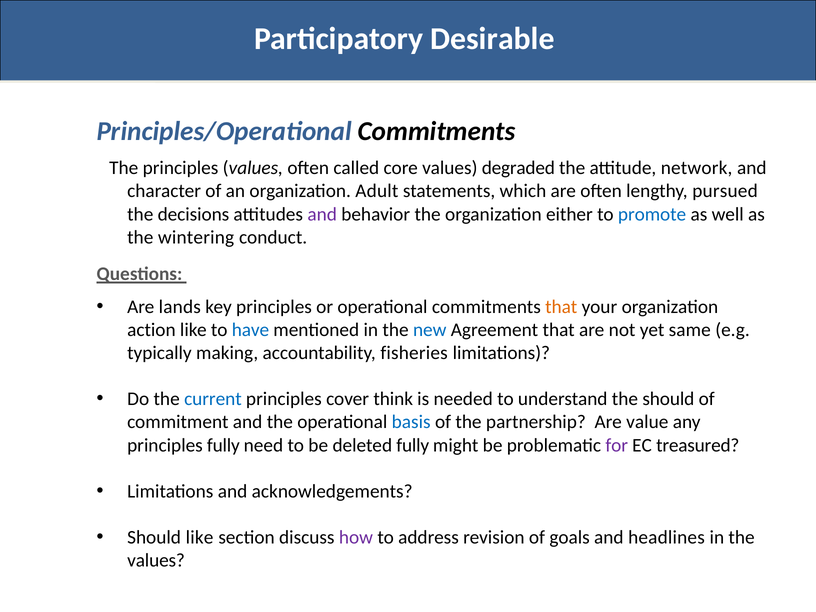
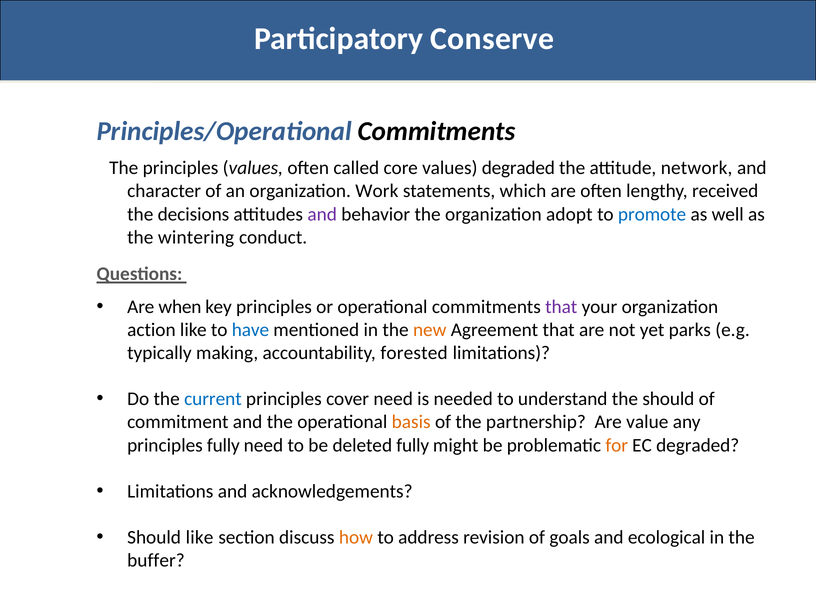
Desirable: Desirable -> Conserve (492, 39)
Adult: Adult -> Work (377, 191)
pursued: pursued -> received (725, 191)
either: either -> adopt (569, 214)
lands: lands -> when (180, 307)
that colour: orange -> purple (561, 307)
new colour: blue -> orange (430, 330)
same: same -> parks (690, 330)
fisheries: fisheries -> forested (414, 353)
cover think: think -> need (393, 399)
basis colour: blue -> orange (411, 422)
for colour: purple -> orange (617, 445)
EC treasured: treasured -> degraded (698, 445)
how colour: purple -> orange (356, 537)
headlines: headlines -> ecological (667, 537)
values: values -> buffer (156, 560)
